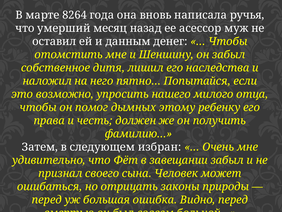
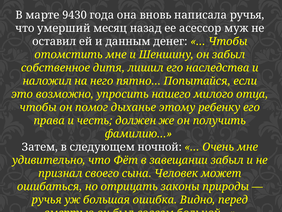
8264: 8264 -> 9430 (75, 15)
дымных: дымных -> дыханье (134, 107)
избран: избран -> ночной (160, 147)
перед: перед -> ручья (47, 199)
